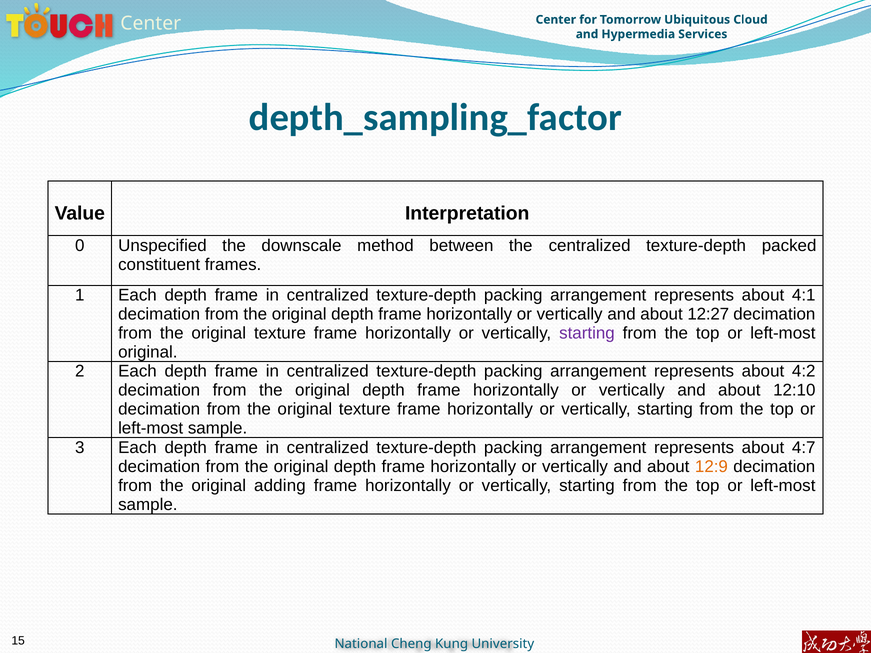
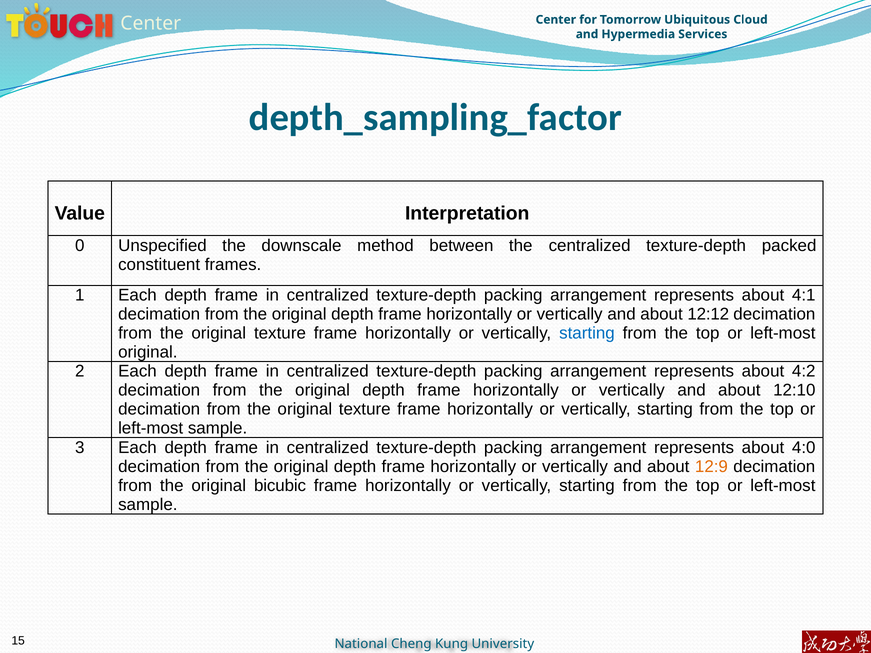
12:27: 12:27 -> 12:12 (708, 314)
starting colour: purple -> blue (587, 333)
4:7: 4:7 -> 4:0 (804, 448)
adding: adding -> bicubic (280, 486)
